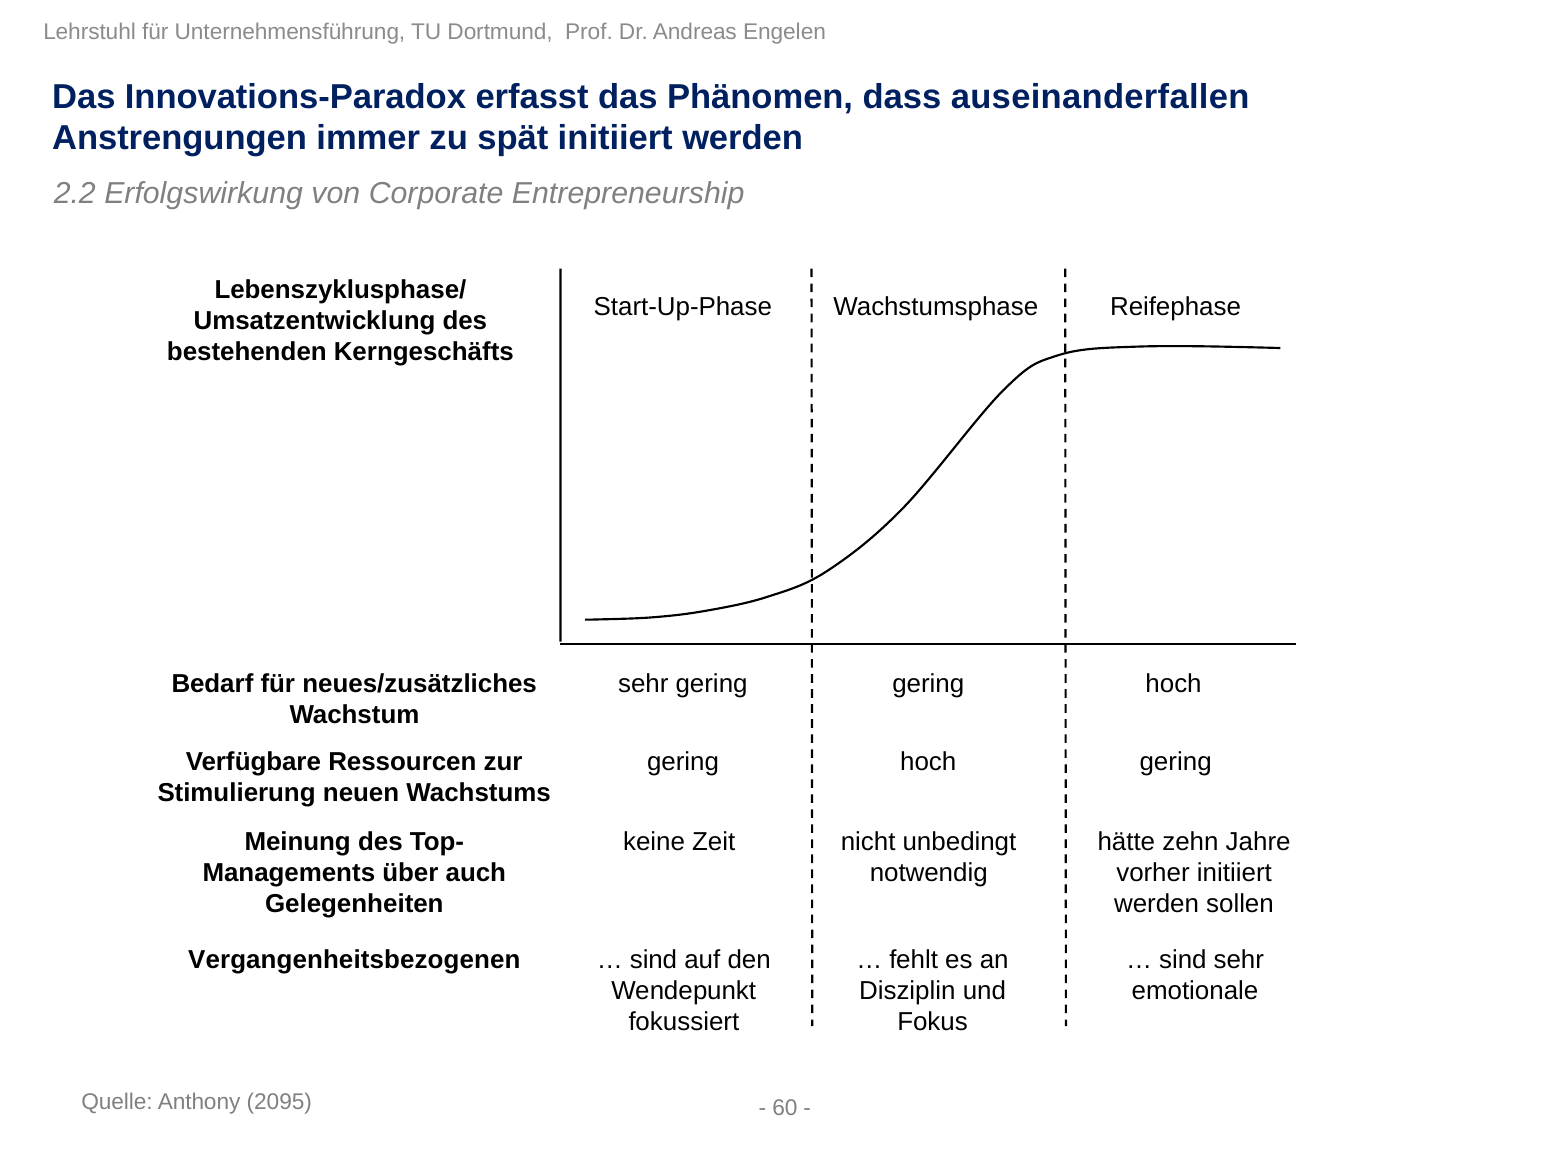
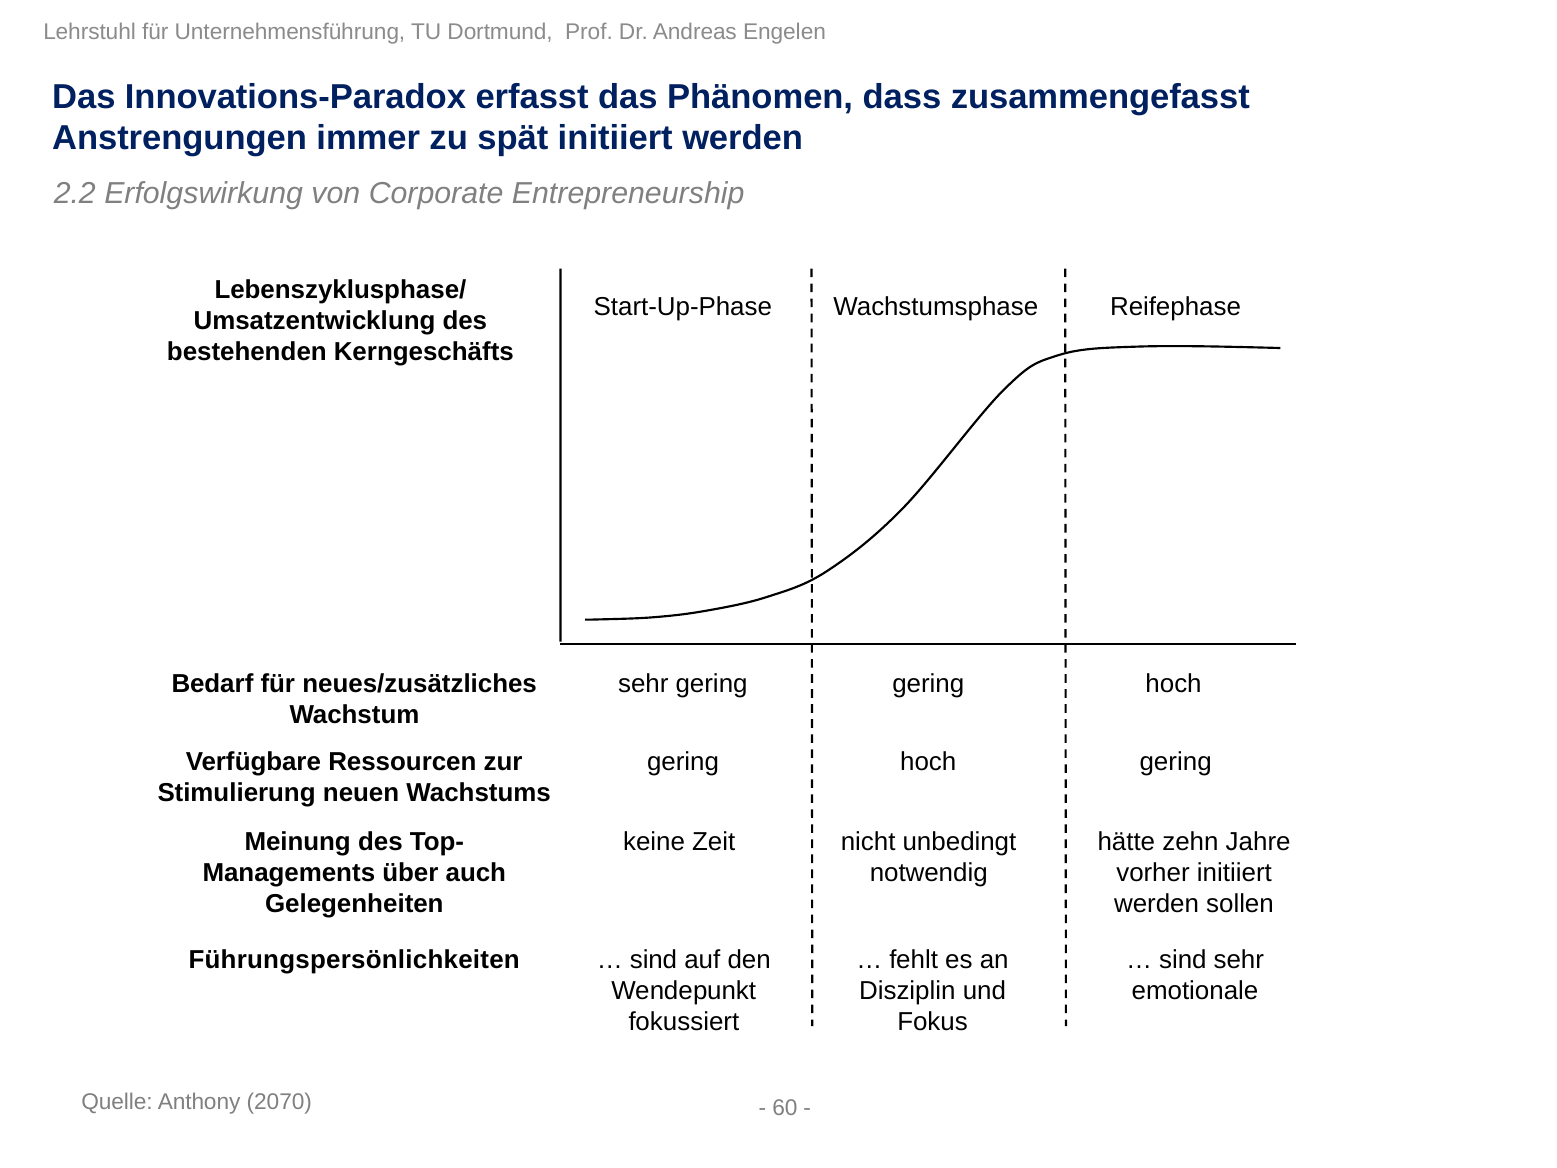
auseinanderfallen: auseinanderfallen -> zusammengefasst (1100, 97)
Vergangenheitsbezogenen: Vergangenheitsbezogenen -> Führungspersönlichkeiten (354, 960)
2095: 2095 -> 2070 (279, 1102)
